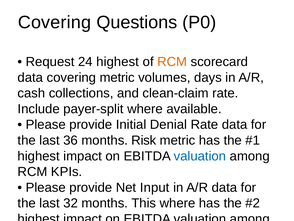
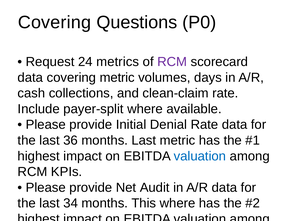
24 highest: highest -> metrics (118, 62)
RCM colour: orange -> purple (172, 62)
months Risk: Risk -> Last (144, 140)
Input: Input -> Audit (155, 187)
32: 32 -> 34 (71, 203)
